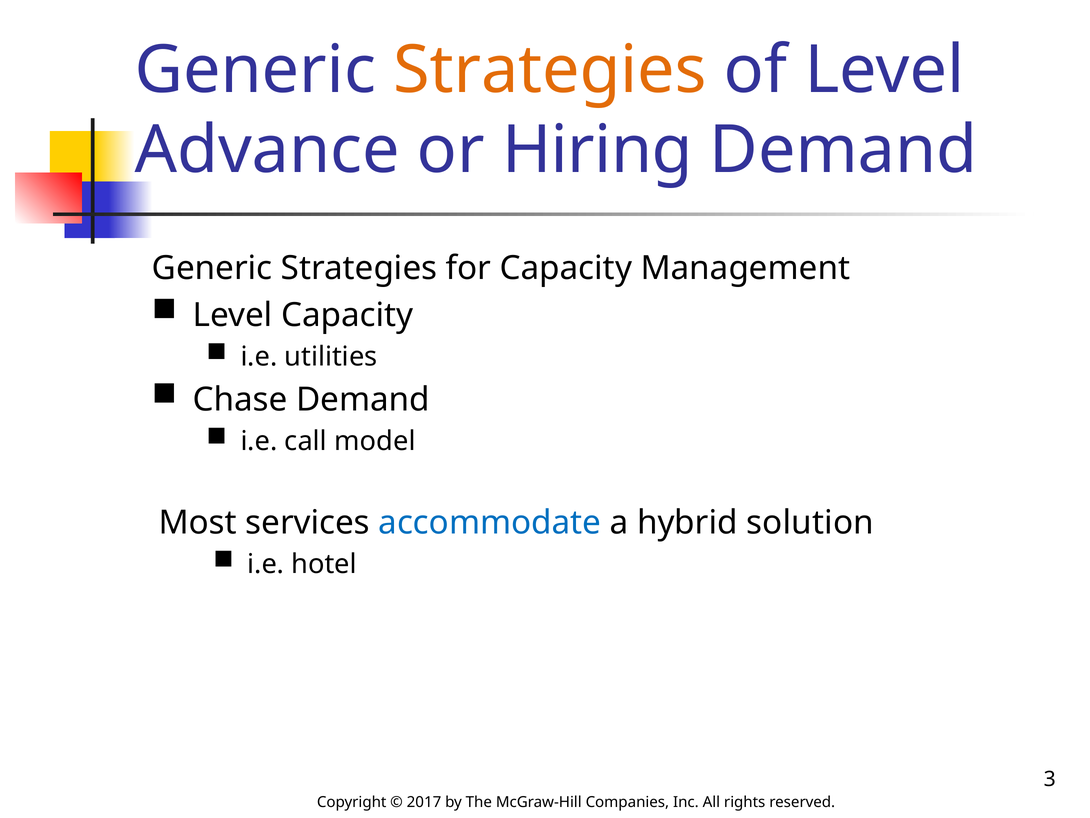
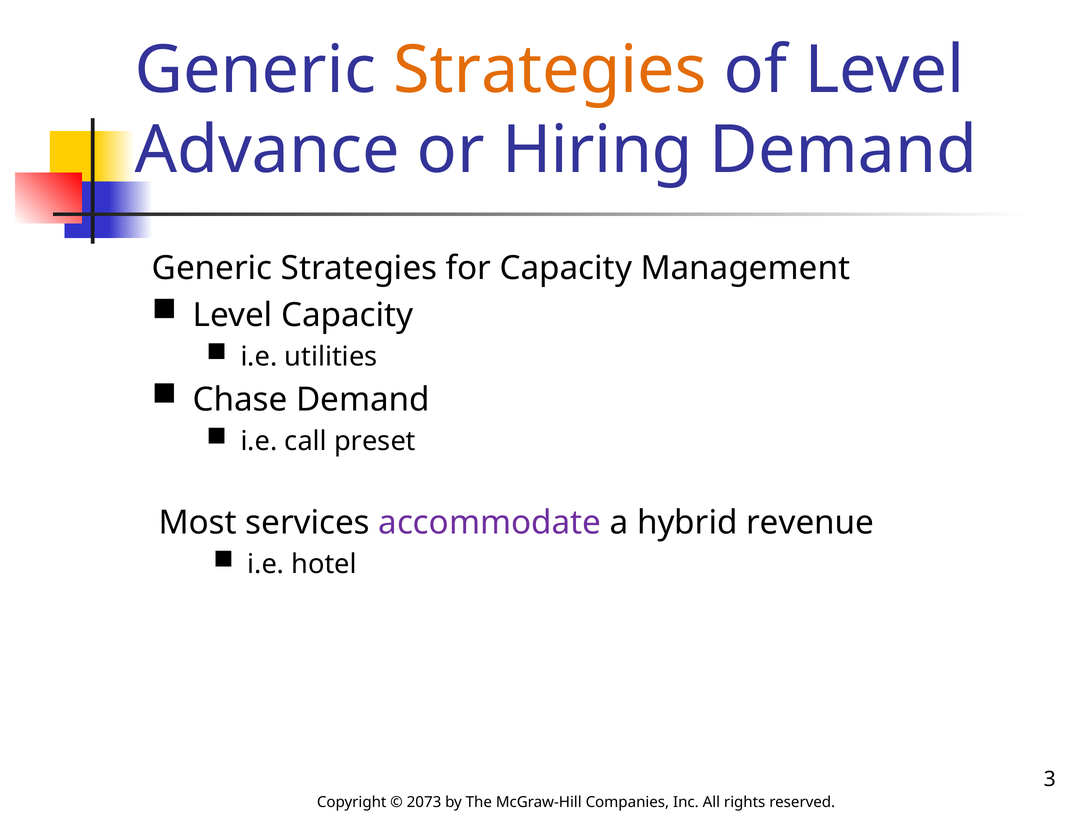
model: model -> preset (375, 441)
accommodate colour: blue -> purple (490, 523)
solution: solution -> revenue (810, 523)
2017: 2017 -> 2073 (424, 802)
